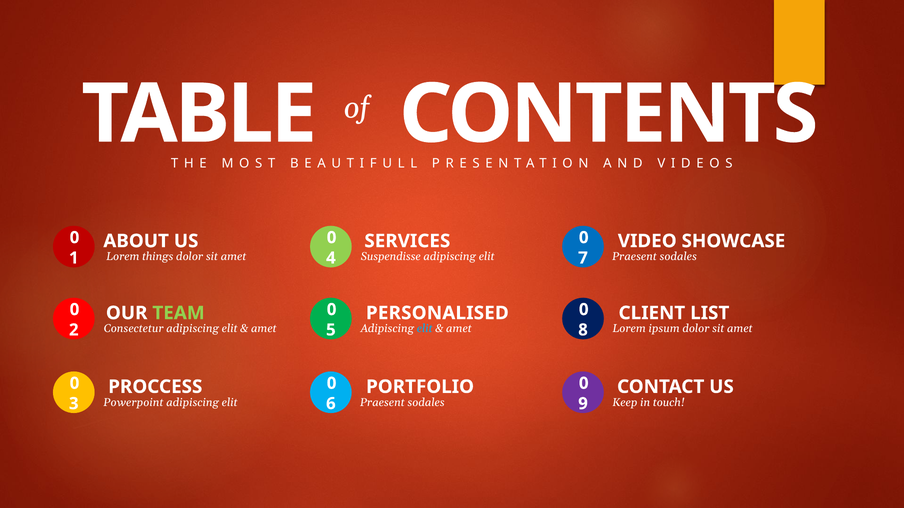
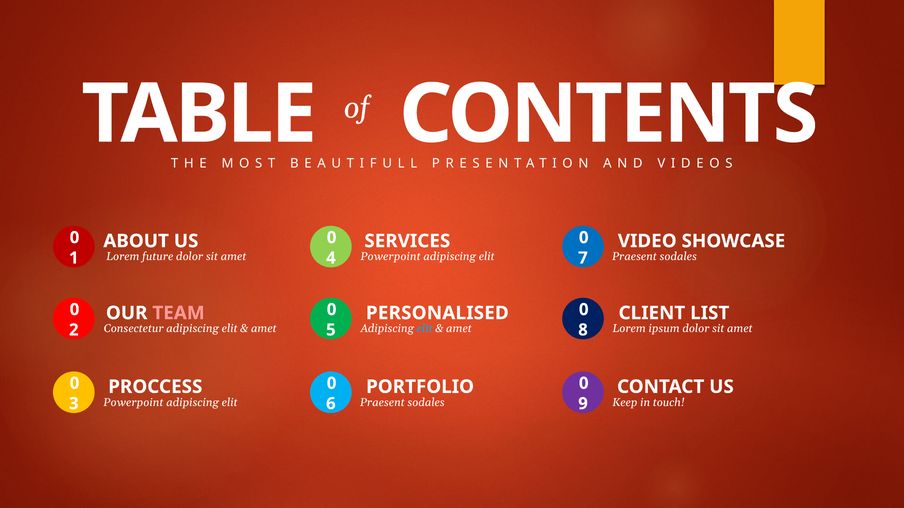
things: things -> future (158, 257)
Suspendisse: Suspendisse -> Powerpoint (391, 257)
TEAM colour: light green -> pink (178, 313)
